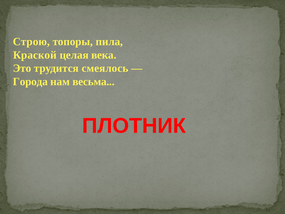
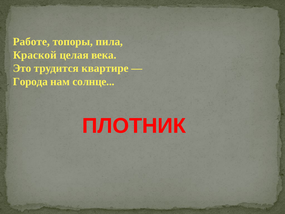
Строю: Строю -> Работе (31, 42)
смеялось: смеялось -> квартире (105, 68)
весьма: весьма -> солнце (94, 82)
